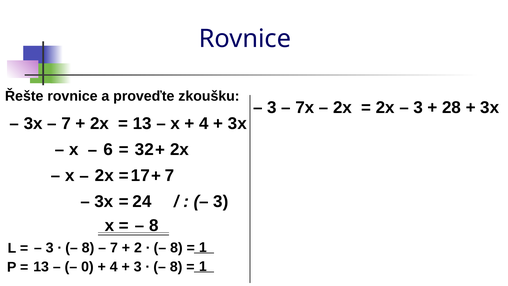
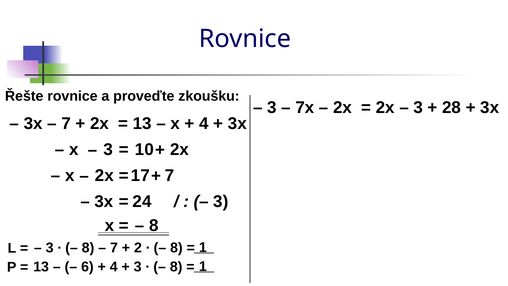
x 6: 6 -> 3 (108, 149)
32: 32 -> 10 (144, 149)
0: 0 -> 6 (87, 267)
